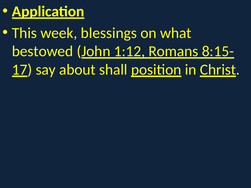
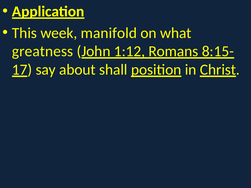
blessings: blessings -> manifold (109, 33)
bestowed: bestowed -> greatness (43, 51)
